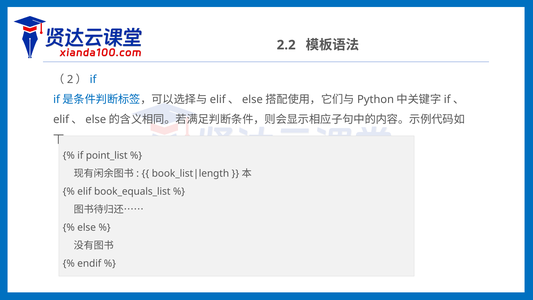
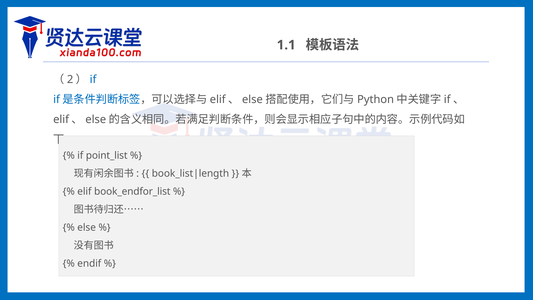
2.2: 2.2 -> 1.1 (286, 45)
book_equals_list: book_equals_list -> book_endfor_list (132, 192)
